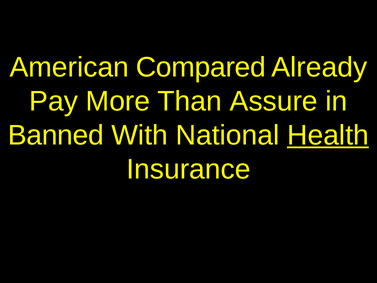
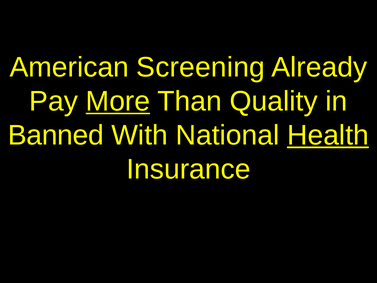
Compared: Compared -> Screening (201, 67)
More underline: none -> present (118, 101)
Assure: Assure -> Quality (274, 101)
